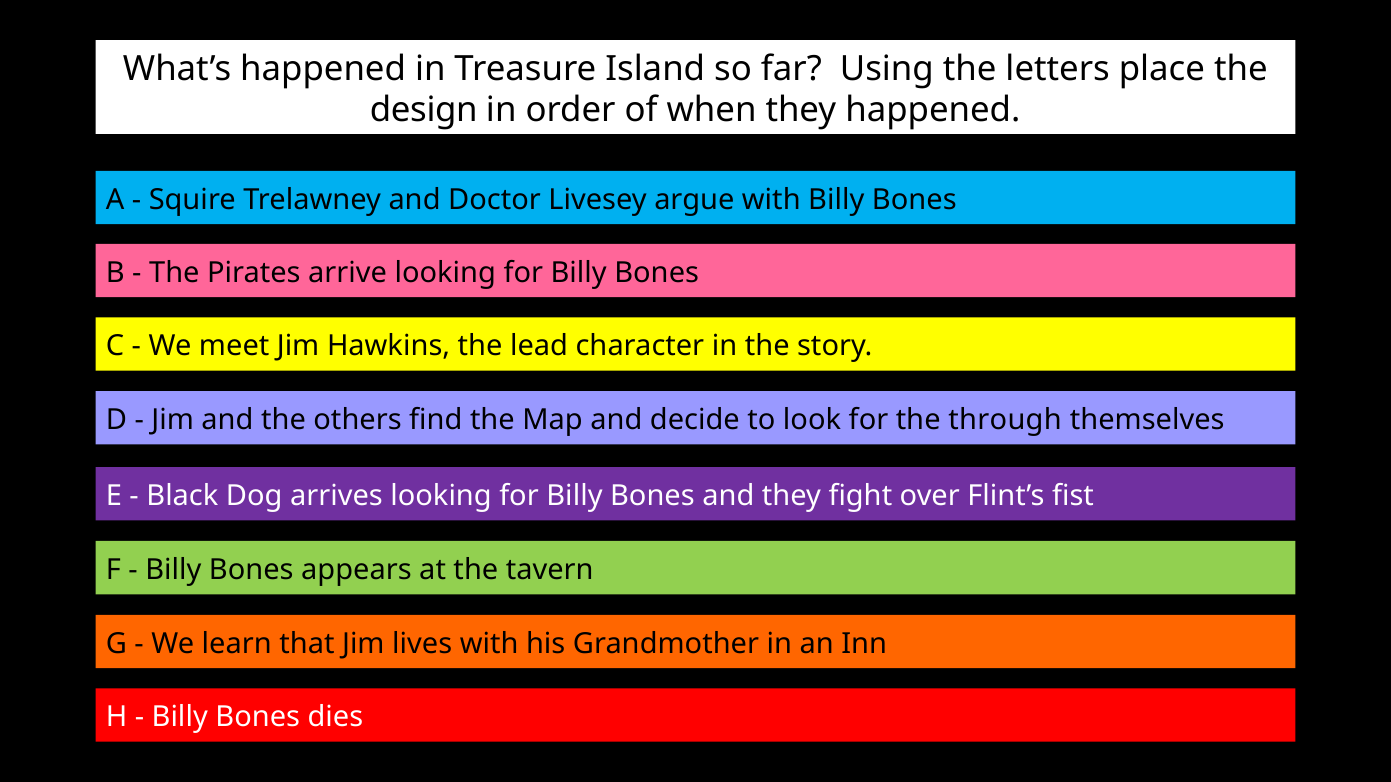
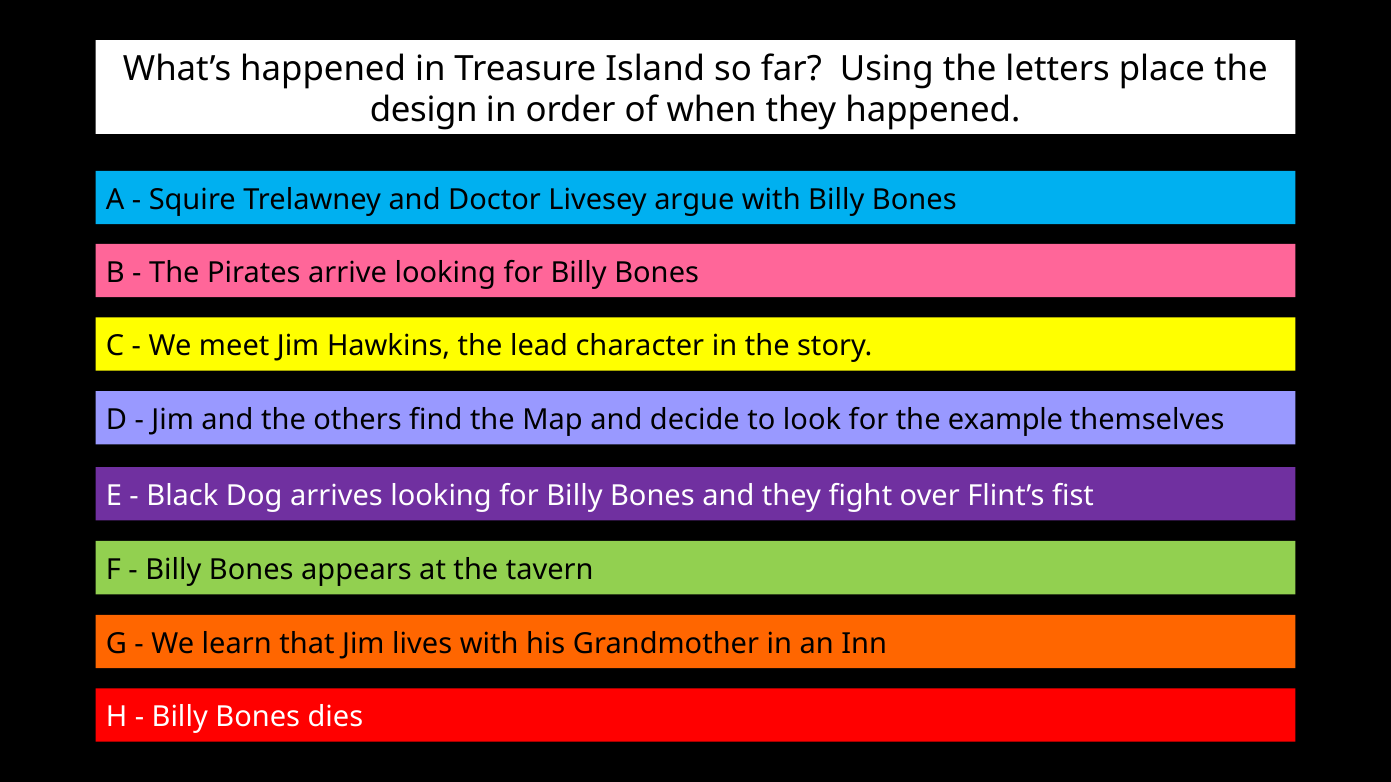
through: through -> example (1005, 420)
